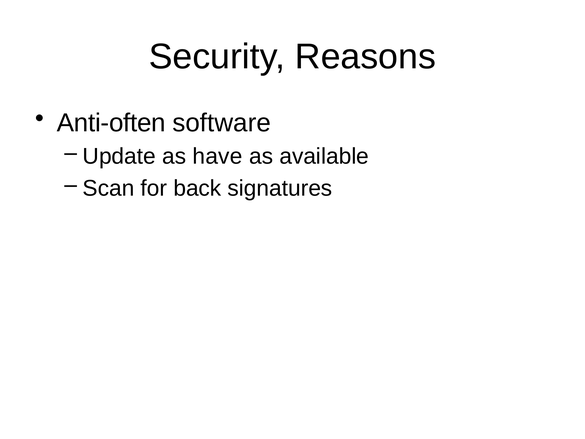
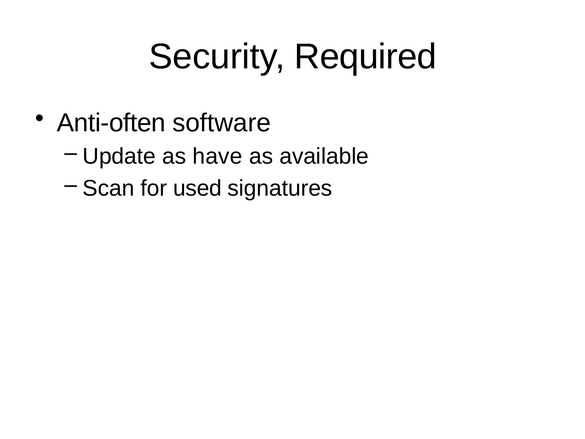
Reasons: Reasons -> Required (366, 57)
back: back -> used (197, 188)
